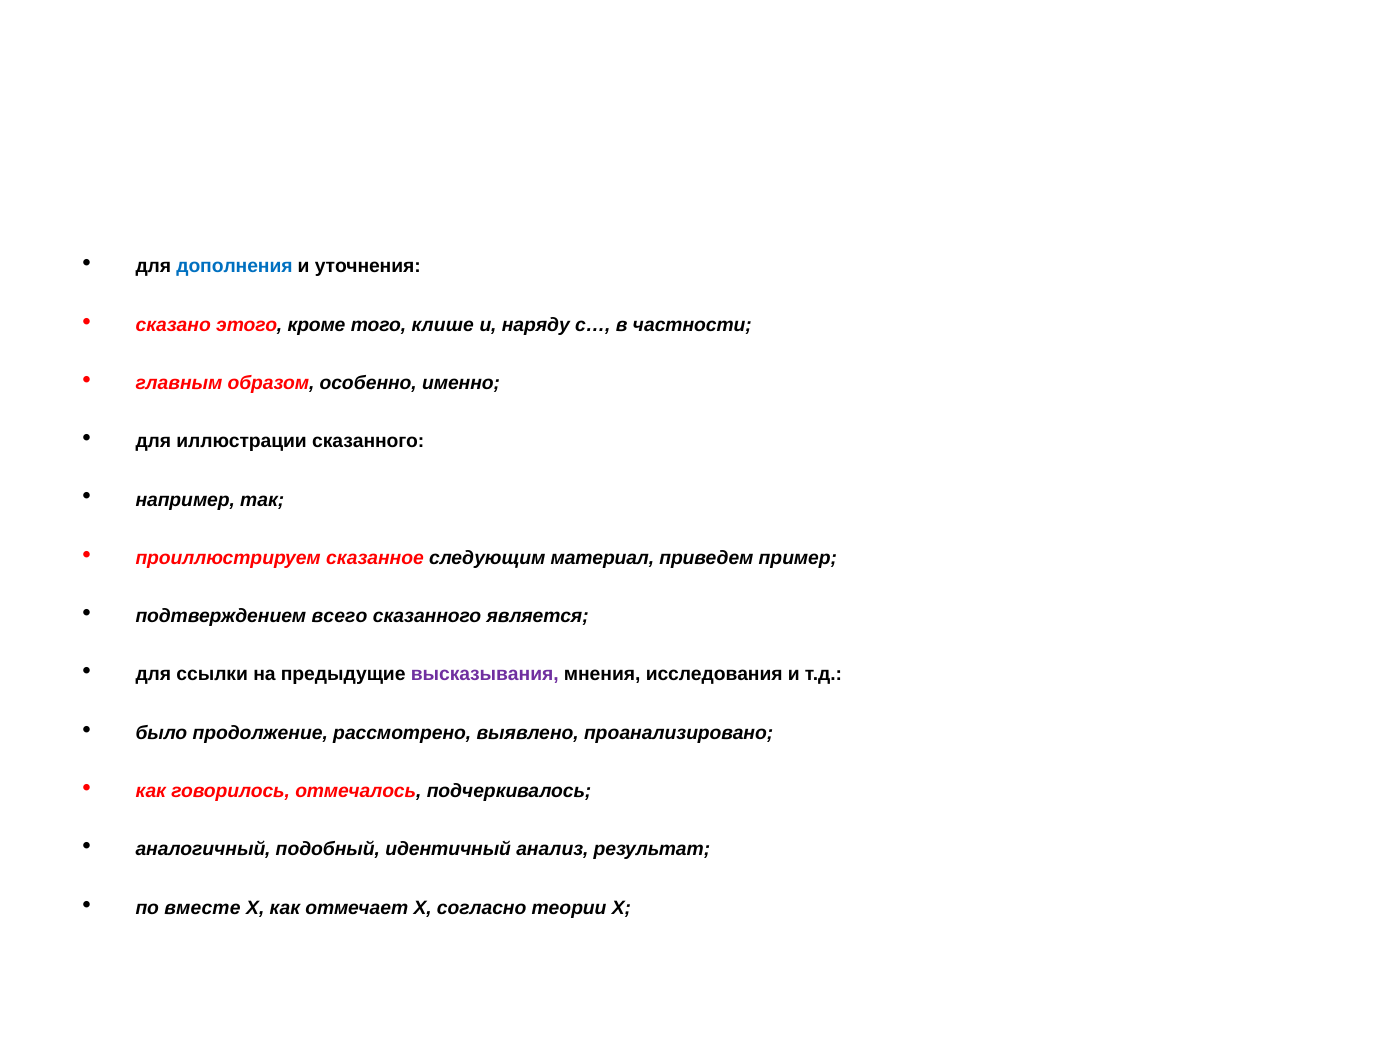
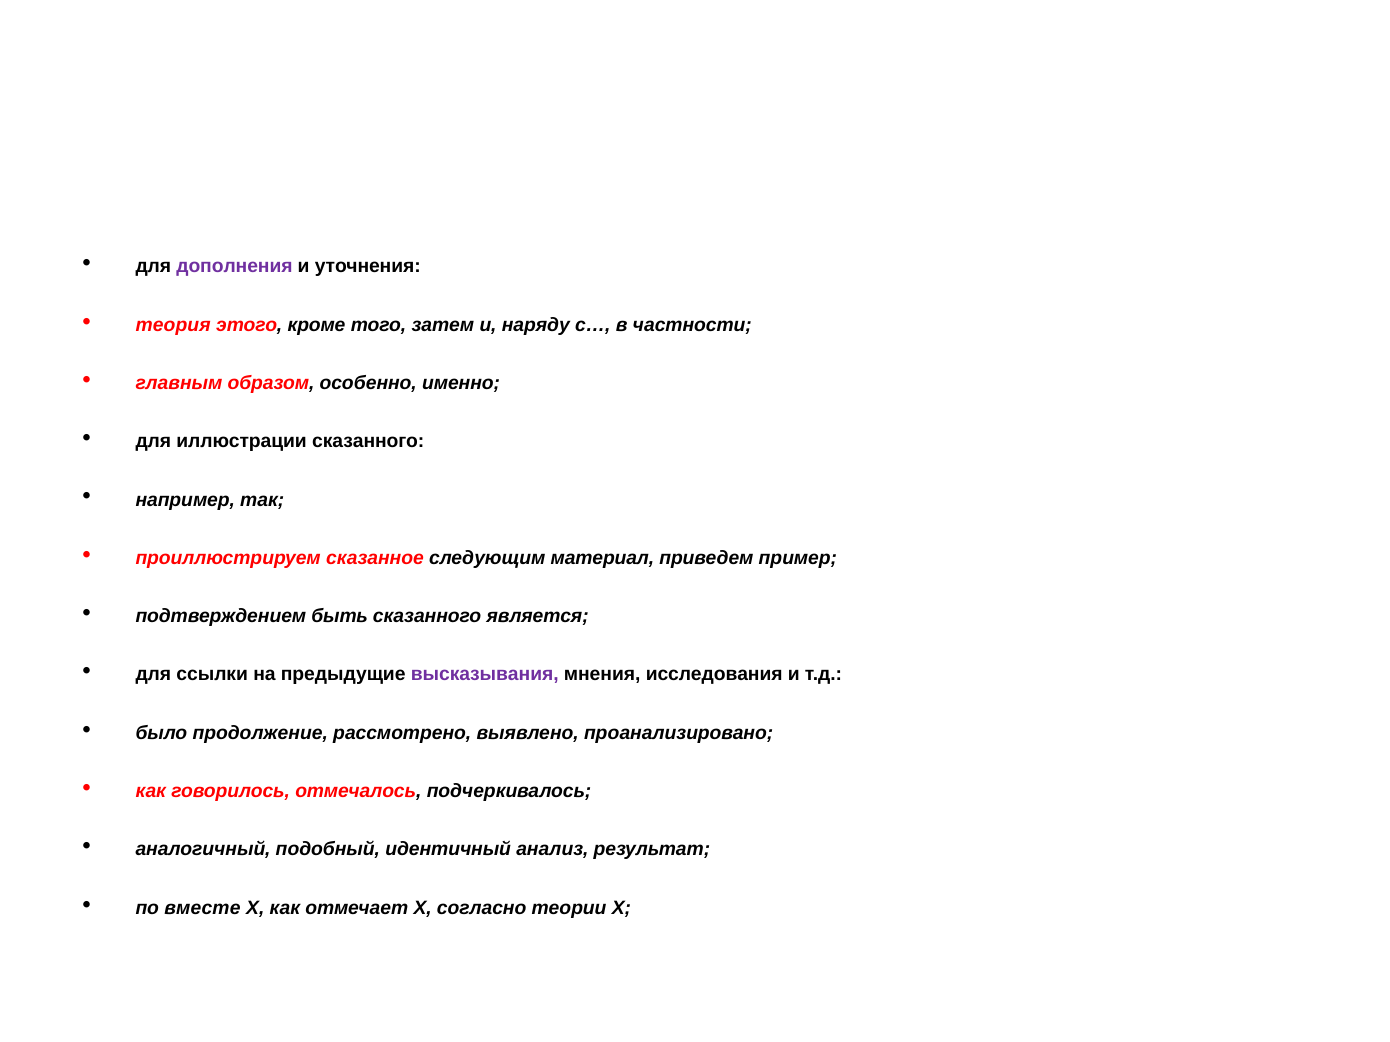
дополнения colour: blue -> purple (234, 267)
сказано: сказано -> теория (173, 325)
клише: клише -> затем (443, 325)
всего: всего -> быть (340, 617)
